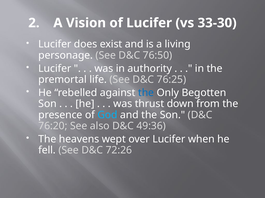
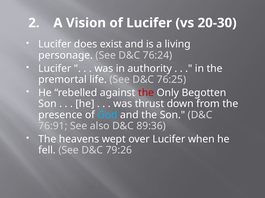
33-30: 33-30 -> 20-30 (217, 23)
76:50: 76:50 -> 76:24 (157, 55)
the colour: blue -> red (146, 93)
76:20: 76:20 -> 76:91 (53, 126)
49:36: 49:36 -> 89:36 (151, 126)
72:26: 72:26 -> 79:26 (119, 151)
